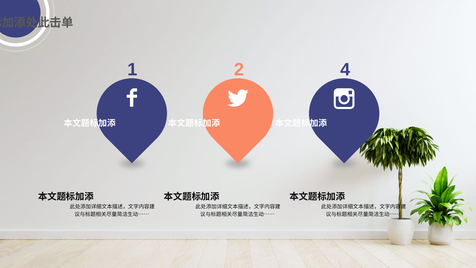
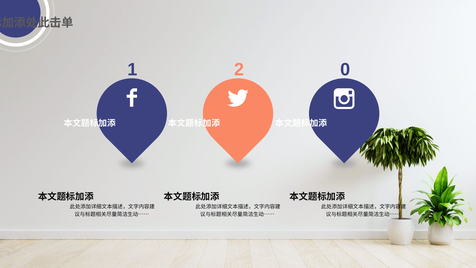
4: 4 -> 0 (345, 69)
